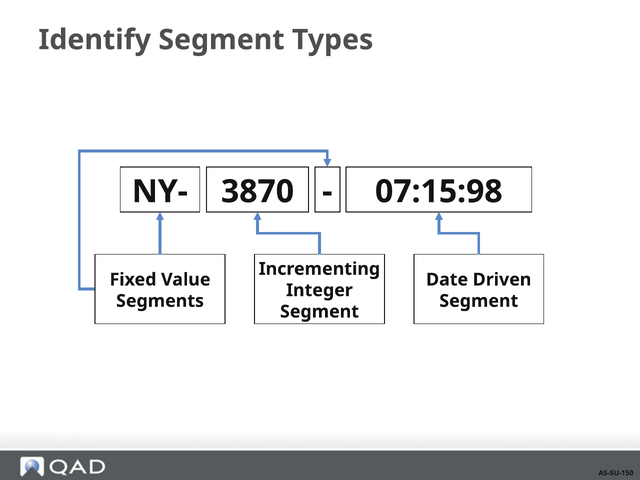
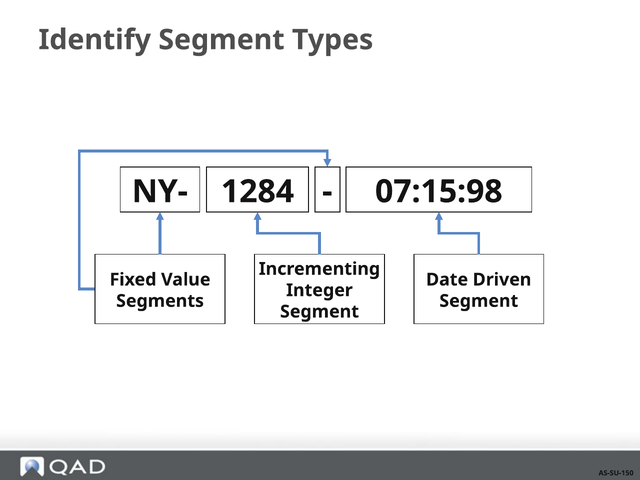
3870: 3870 -> 1284 (258, 192)
